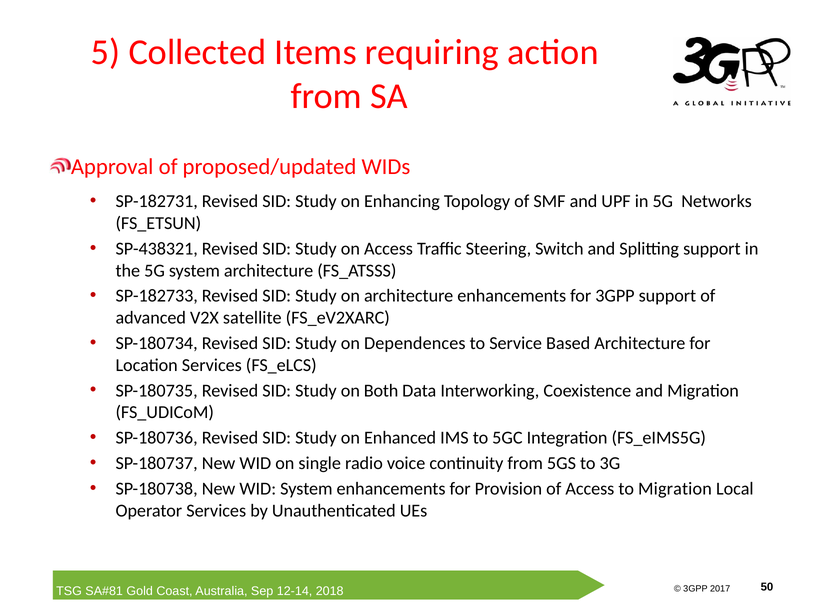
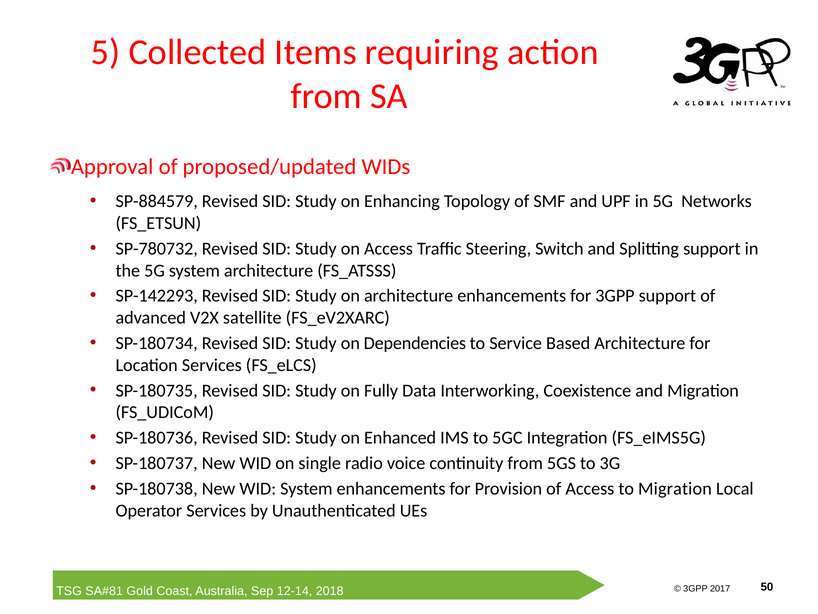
SP-182731: SP-182731 -> SP-884579 (157, 201)
SP-438321: SP-438321 -> SP-780732 (157, 248)
SP-182733: SP-182733 -> SP-142293 (157, 296)
Dependences: Dependences -> Dependencies (415, 343)
Both: Both -> Fully (381, 390)
